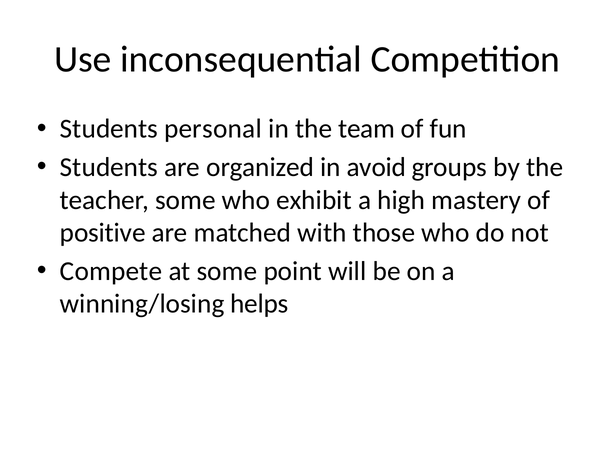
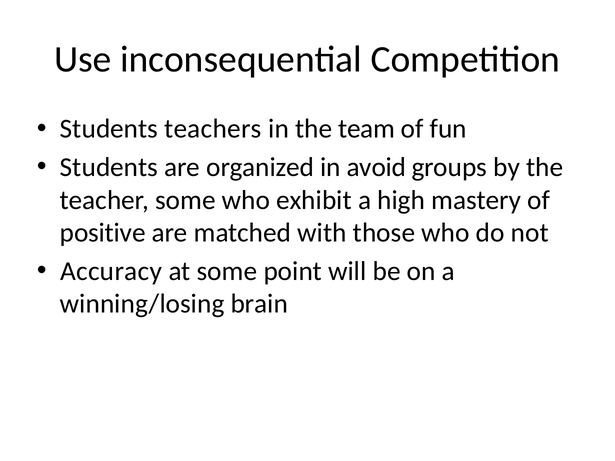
personal: personal -> teachers (213, 129)
Compete: Compete -> Accuracy (111, 271)
helps: helps -> brain (259, 304)
